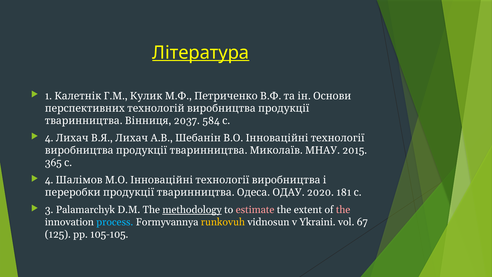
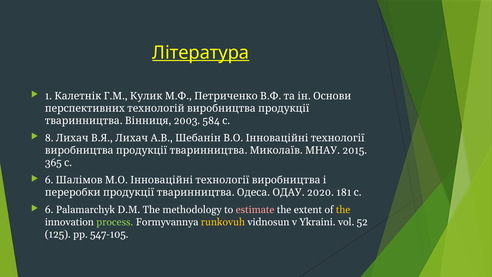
2037: 2037 -> 2003 (187, 121)
4: 4 -> 8 (49, 138)
4: 4 -> 6 (49, 180)
3: 3 -> 6 (49, 210)
methodology underline: present -> none (192, 210)
the colour: pink -> yellow (343, 210)
process colour: light blue -> light green (115, 222)
67: 67 -> 52 (362, 222)
105-105: 105-105 -> 547-105 (109, 234)
